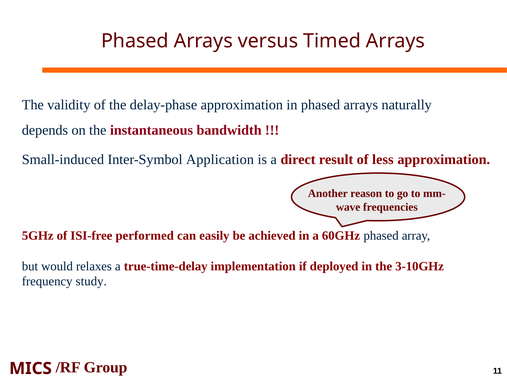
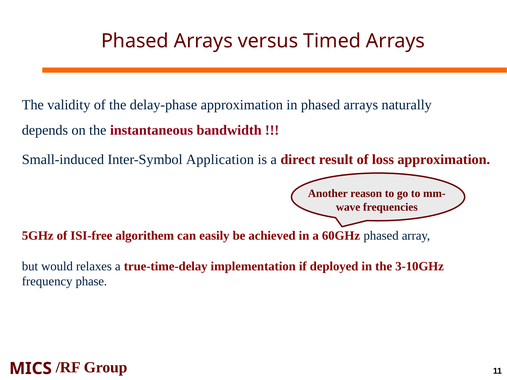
less: less -> loss (383, 160)
performed: performed -> algorithem (145, 236)
study: study -> phase (91, 282)
